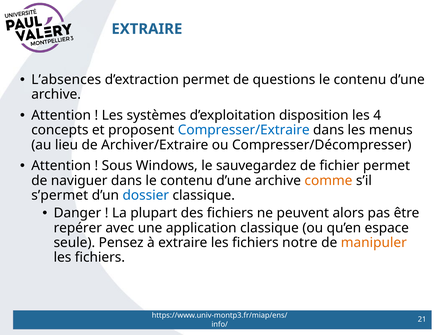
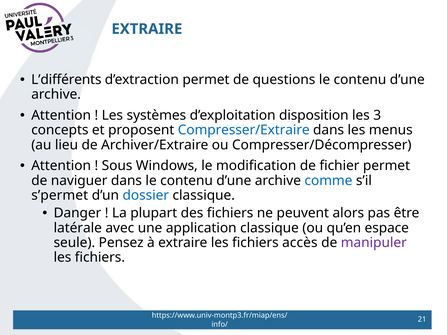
L’absences: L’absences -> L’différents (66, 80)
4: 4 -> 3 (377, 115)
sauvegardez: sauvegardez -> modification (256, 166)
comme colour: orange -> blue (328, 181)
repérer: repérer -> latérale (78, 228)
notre: notre -> accès (300, 243)
manipuler colour: orange -> purple (374, 243)
